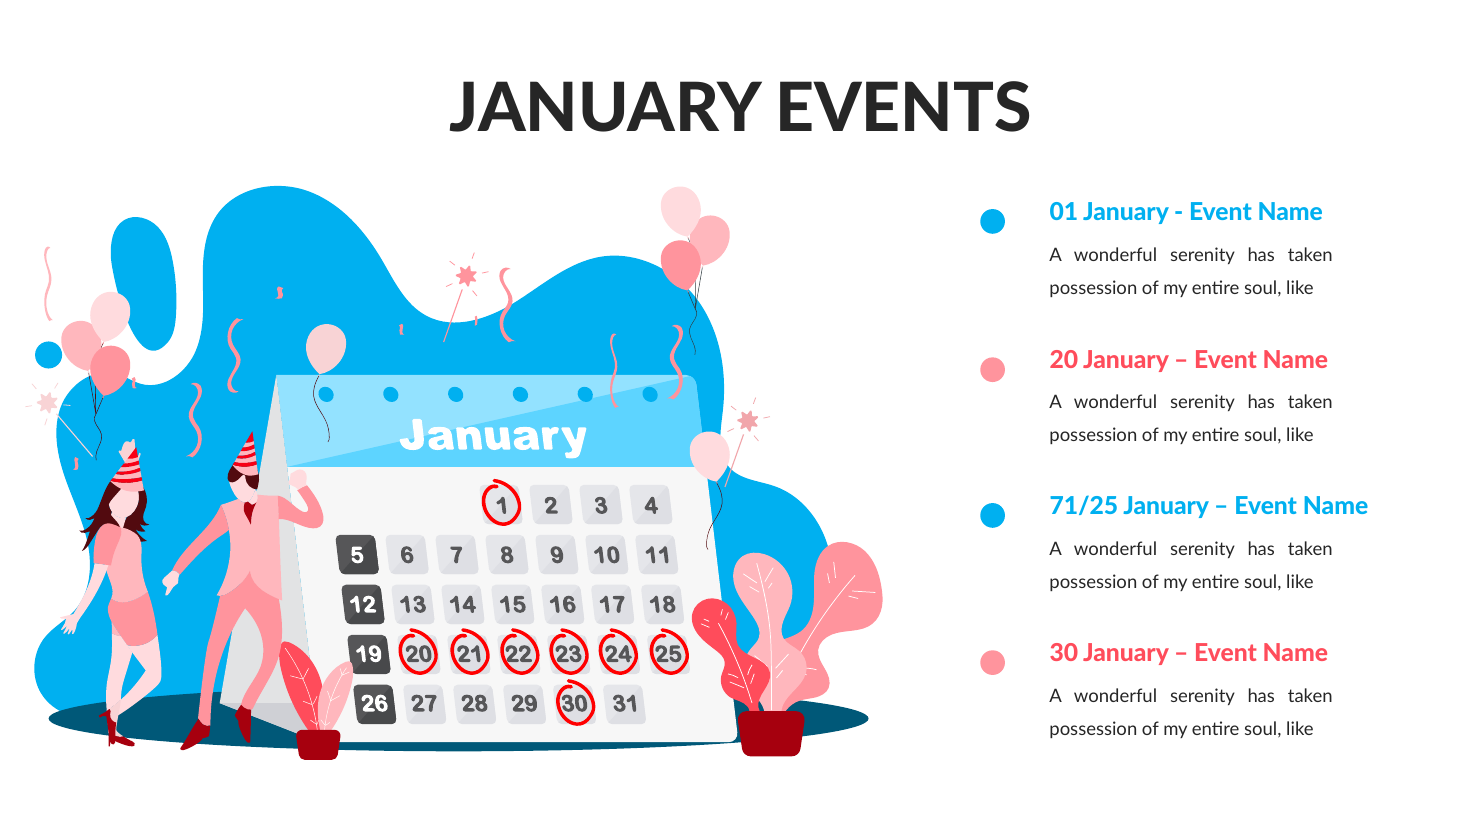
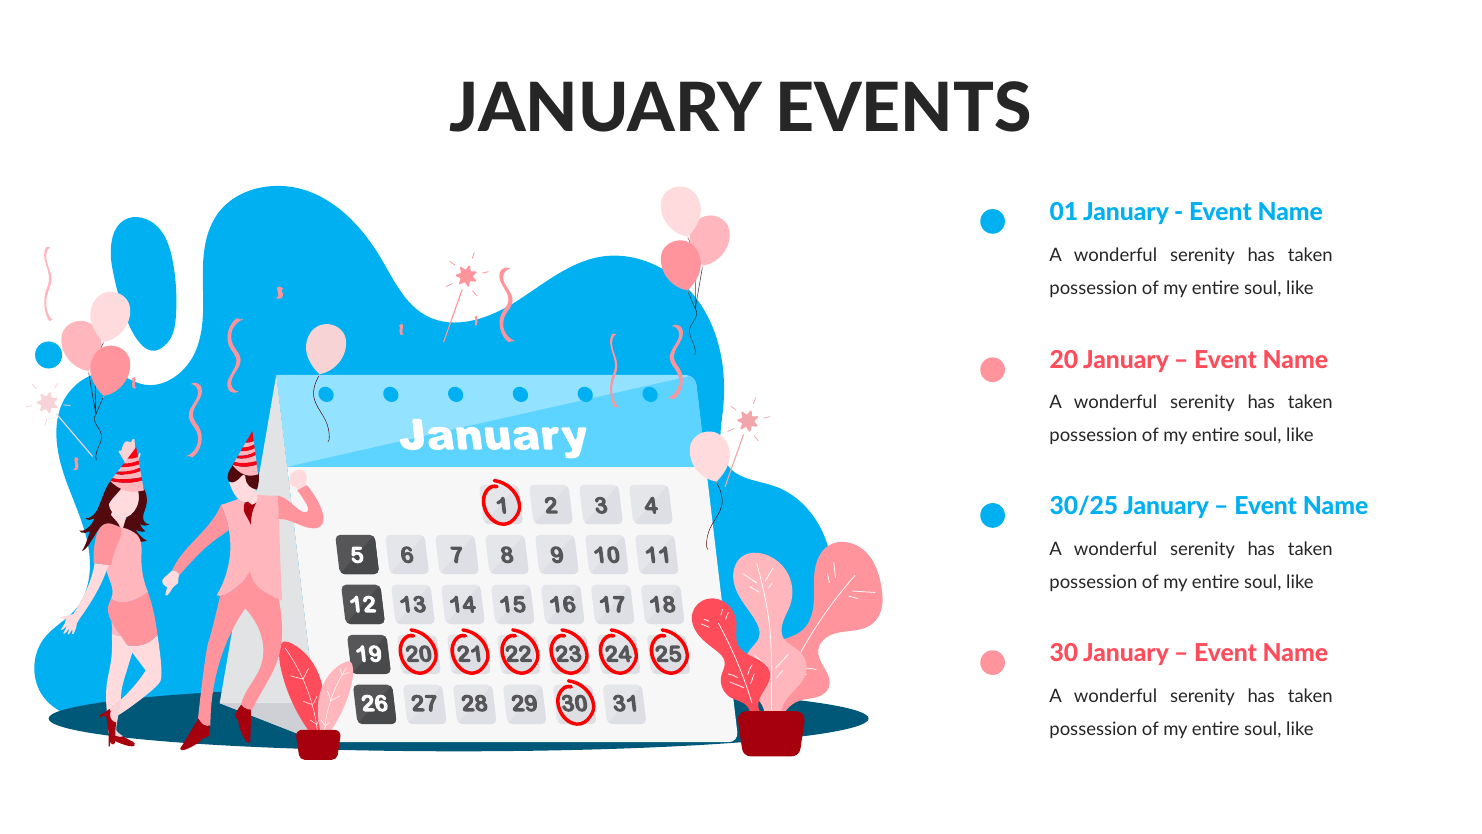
71/25: 71/25 -> 30/25 (1084, 506)
